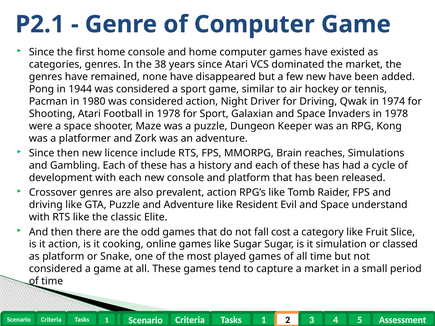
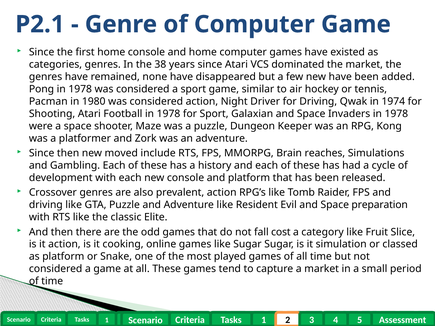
Pong in 1944: 1944 -> 1978 (80, 89)
licence: licence -> moved (121, 153)
understand: understand -> preparation (380, 205)
